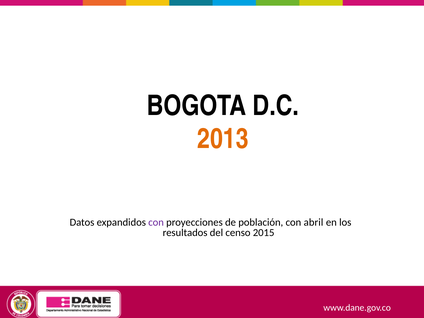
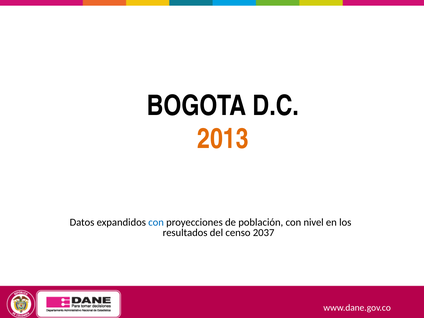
con colour: purple -> blue (156, 222)
abril: abril -> nivel (314, 222)
2015: 2015 -> 2037 (264, 233)
